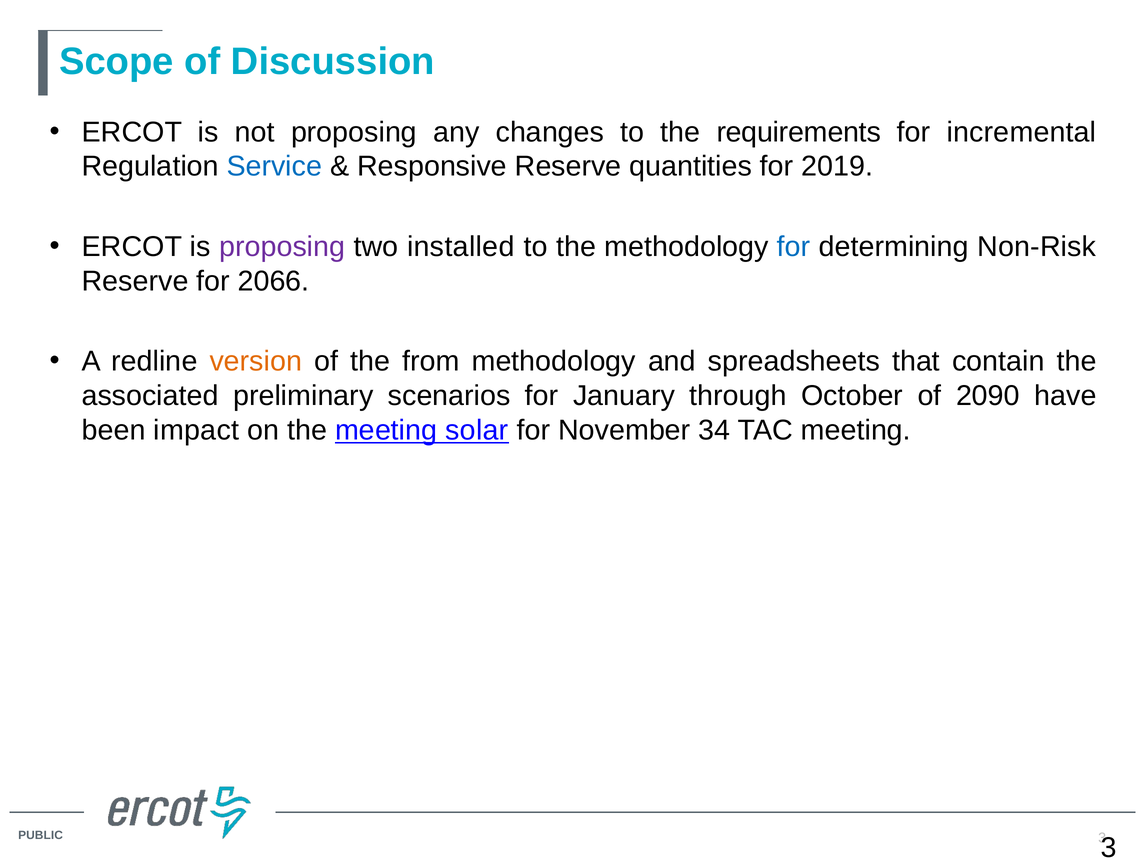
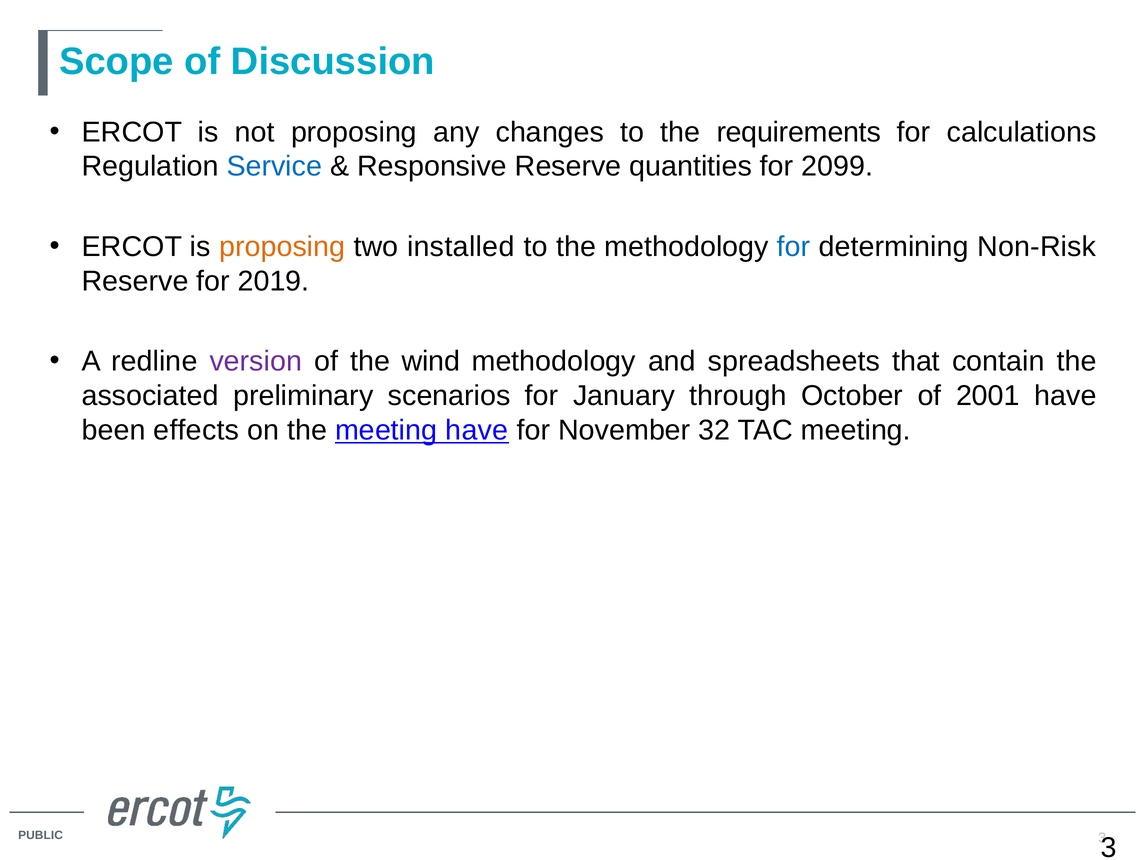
incremental: incremental -> calculations (1022, 132)
2019: 2019 -> 2099 (837, 167)
proposing colour: purple -> orange (282, 247)
2066: 2066 -> 2019 (273, 281)
version colour: orange -> purple (256, 362)
from: from -> wind (431, 362)
2090: 2090 -> 2001 (988, 396)
impact: impact -> effects (196, 430)
meeting solar: solar -> have (477, 430)
34: 34 -> 32 (714, 430)
